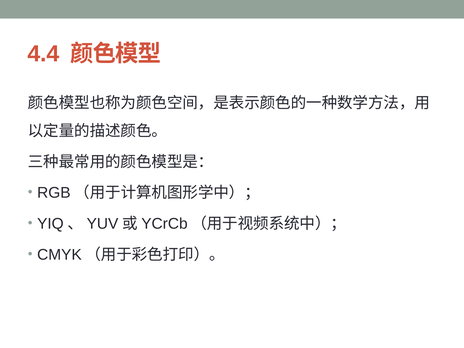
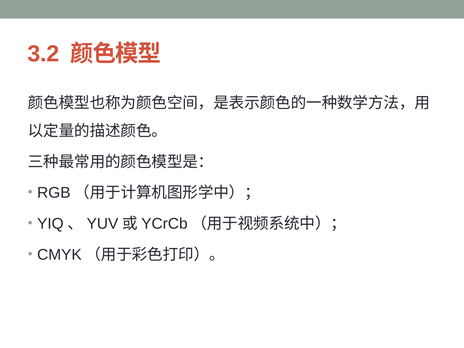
4.4: 4.4 -> 3.2 (43, 54)
